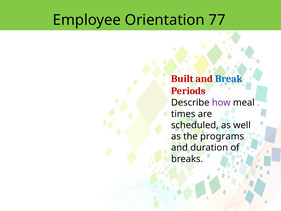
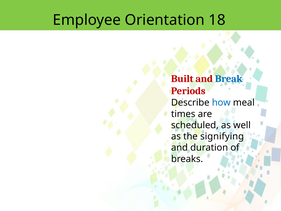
77: 77 -> 18 (217, 20)
how colour: purple -> blue (221, 103)
programs: programs -> signifying (222, 136)
